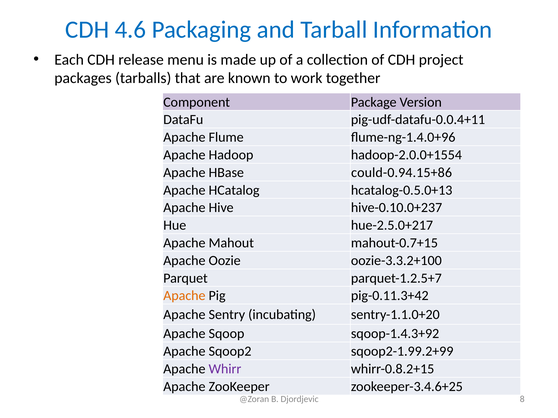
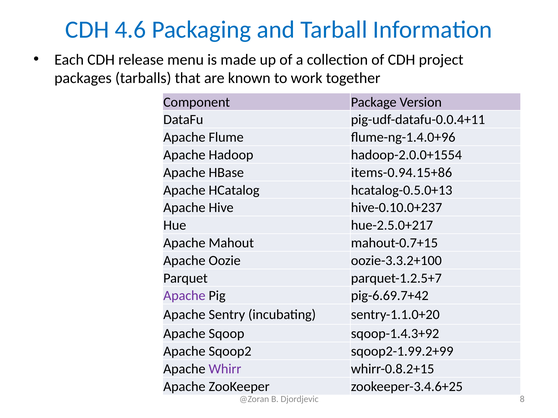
could-0.94.15+86: could-0.94.15+86 -> items-0.94.15+86 (402, 173)
Apache colour: orange -> purple (184, 296)
pig-0.11.3+42: pig-0.11.3+42 -> pig-6.69.7+42 (390, 296)
